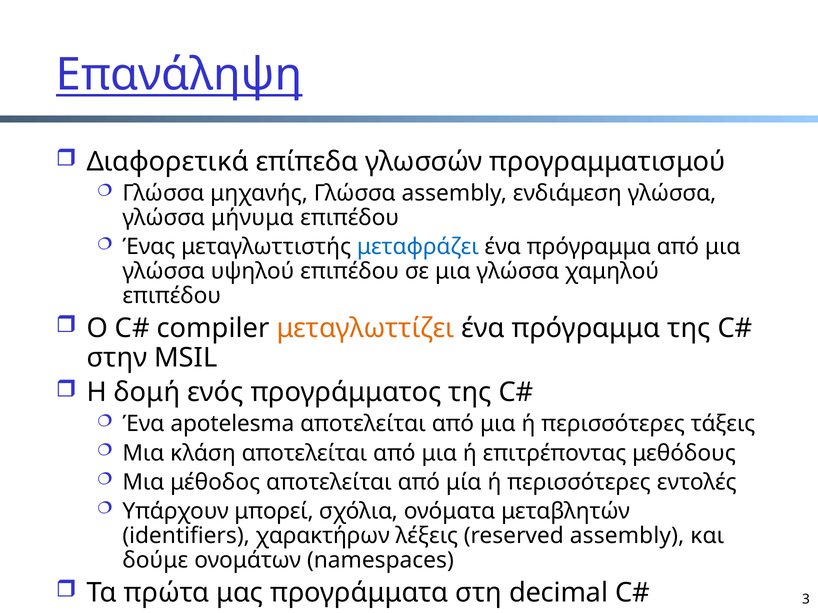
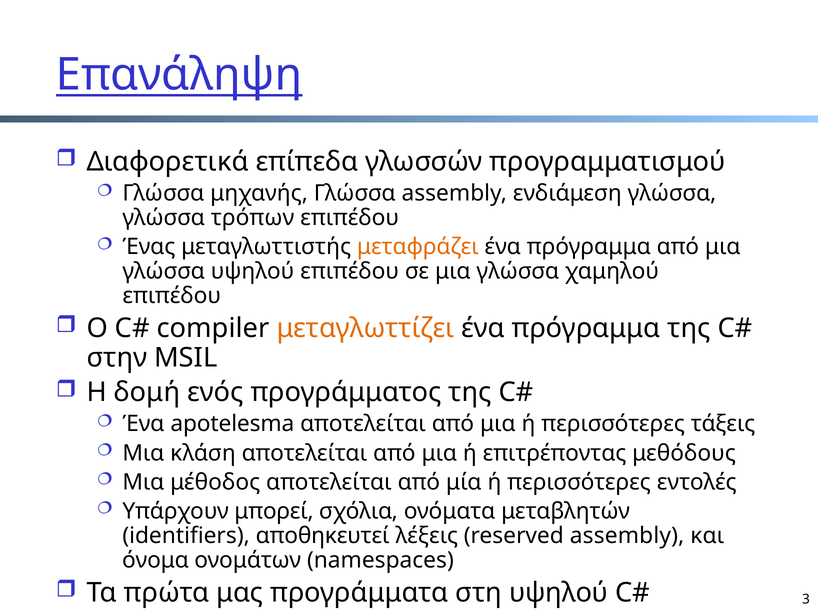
μήνυμα: μήνυμα -> τρόπων (253, 218)
μεταφράζει colour: blue -> orange (418, 247)
χαρακτήρων: χαρακτήρων -> αποθηκευτεί (323, 536)
δούμε: δούμε -> όνομα (155, 561)
στη decimal: decimal -> υψηλού (559, 593)
